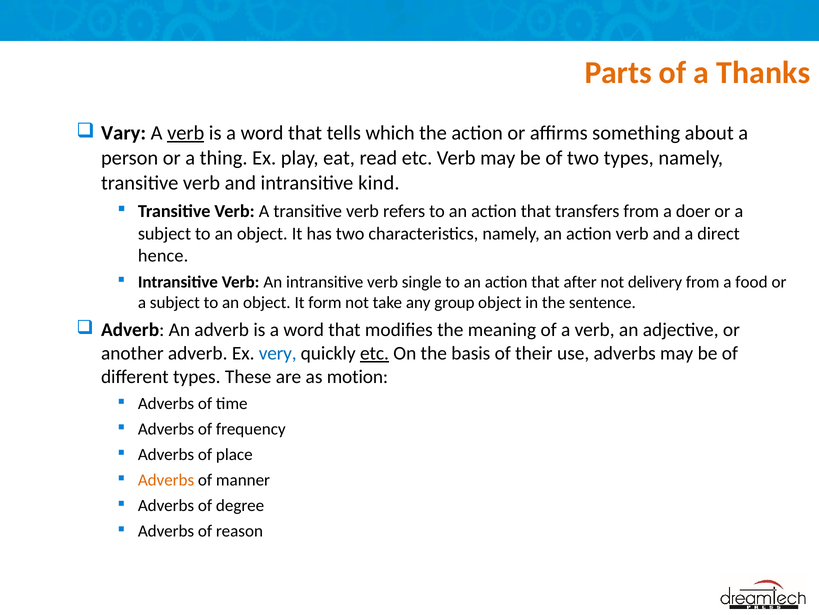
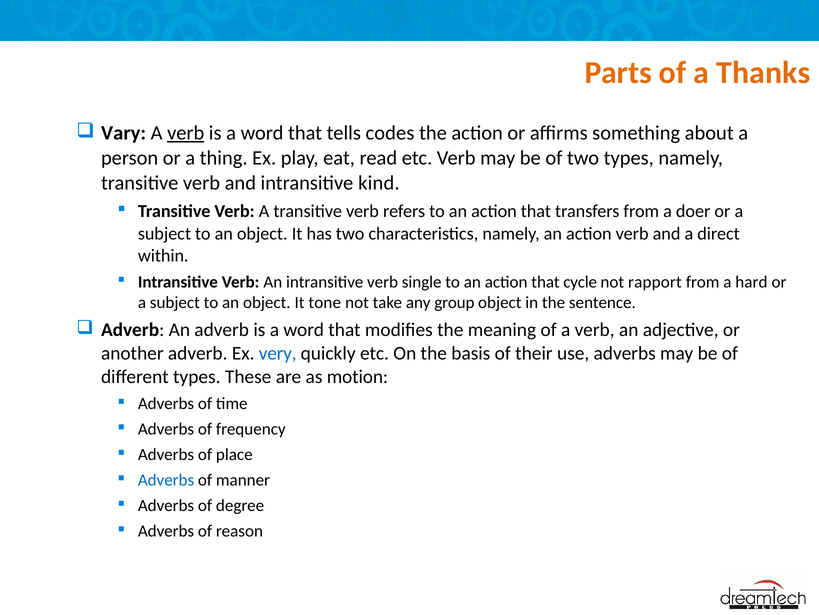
which: which -> codes (390, 133)
hence: hence -> within (163, 255)
after: after -> cycle (580, 282)
delivery: delivery -> rapport (655, 282)
food: food -> hard (751, 282)
form: form -> tone (325, 302)
etc underline: present -> none (374, 353)
Adverbs colour: orange -> blue (166, 480)
